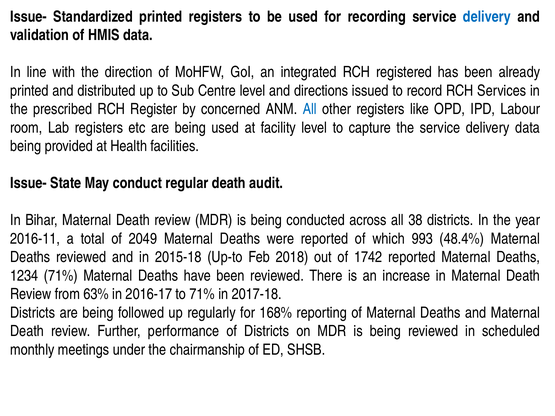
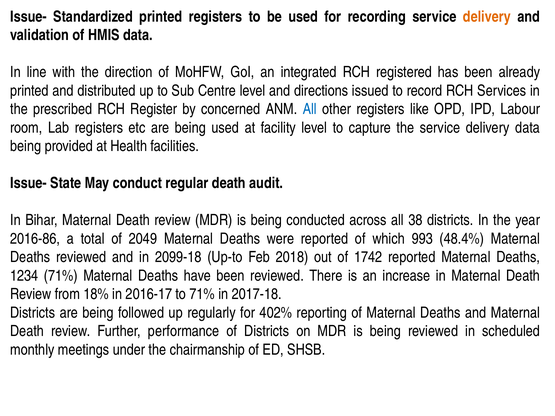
delivery colour: blue -> orange (487, 17)
2016-11: 2016-11 -> 2016-86 (35, 239)
2015-18: 2015-18 -> 2099-18 (178, 257)
63%: 63% -> 18% (96, 294)
168%: 168% -> 402% (276, 313)
